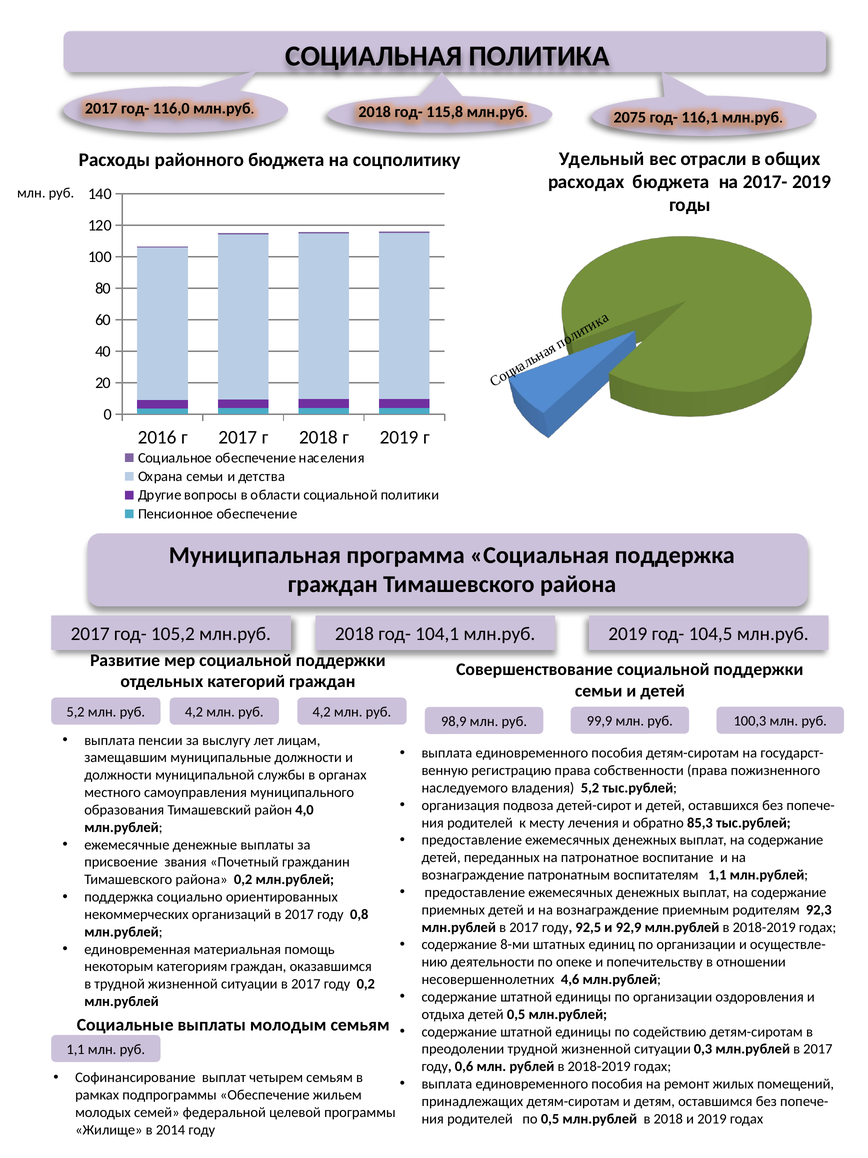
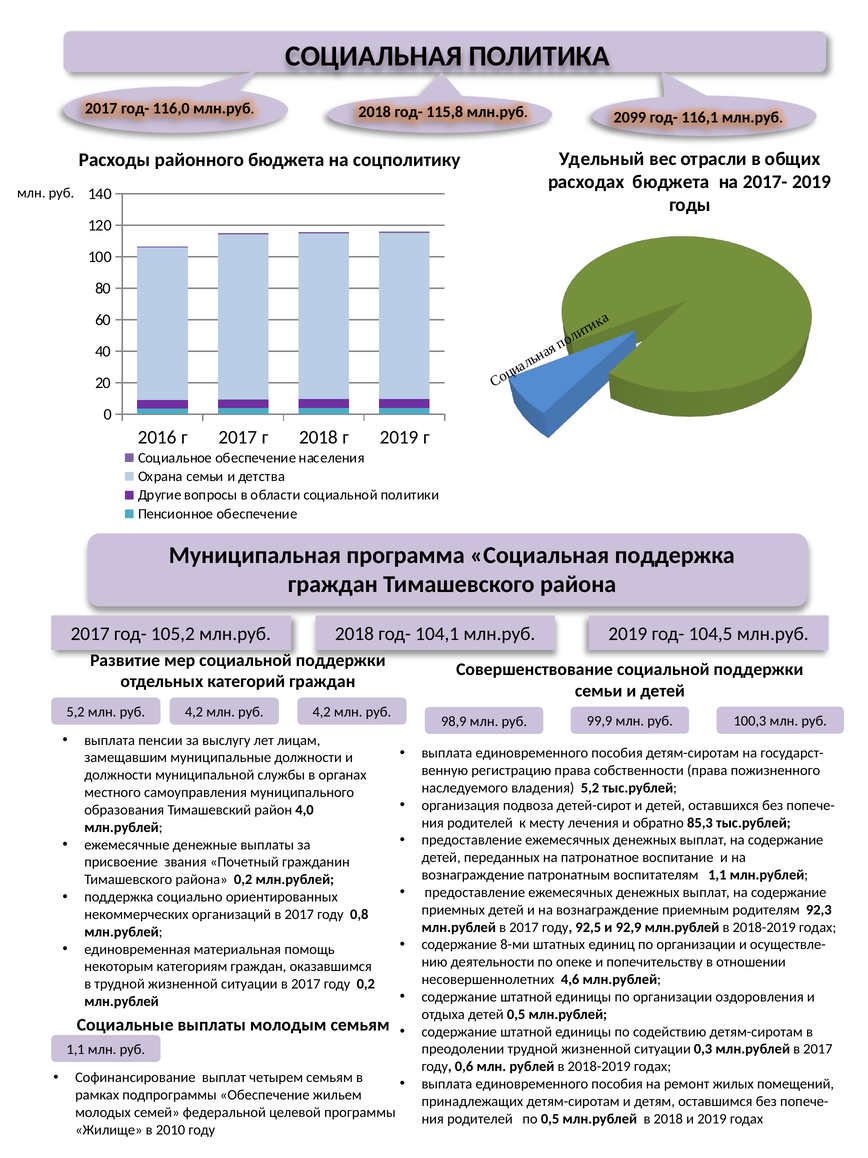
2075: 2075 -> 2099 (630, 117)
2014: 2014 -> 2010 (171, 1129)
